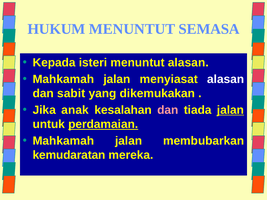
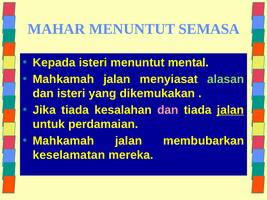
HUKUM: HUKUM -> MAHAR (56, 29)
menuntut alasan: alasan -> mental (188, 63)
alasan colour: white -> light green (226, 79)
dan sabit: sabit -> isteri (71, 94)
Jika anak: anak -> tiada (75, 110)
perdamaian underline: present -> none (103, 124)
kemudaratan: kemudaratan -> keselamatan (69, 155)
